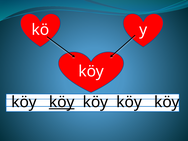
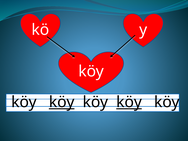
köy underline: none -> present (129, 102)
